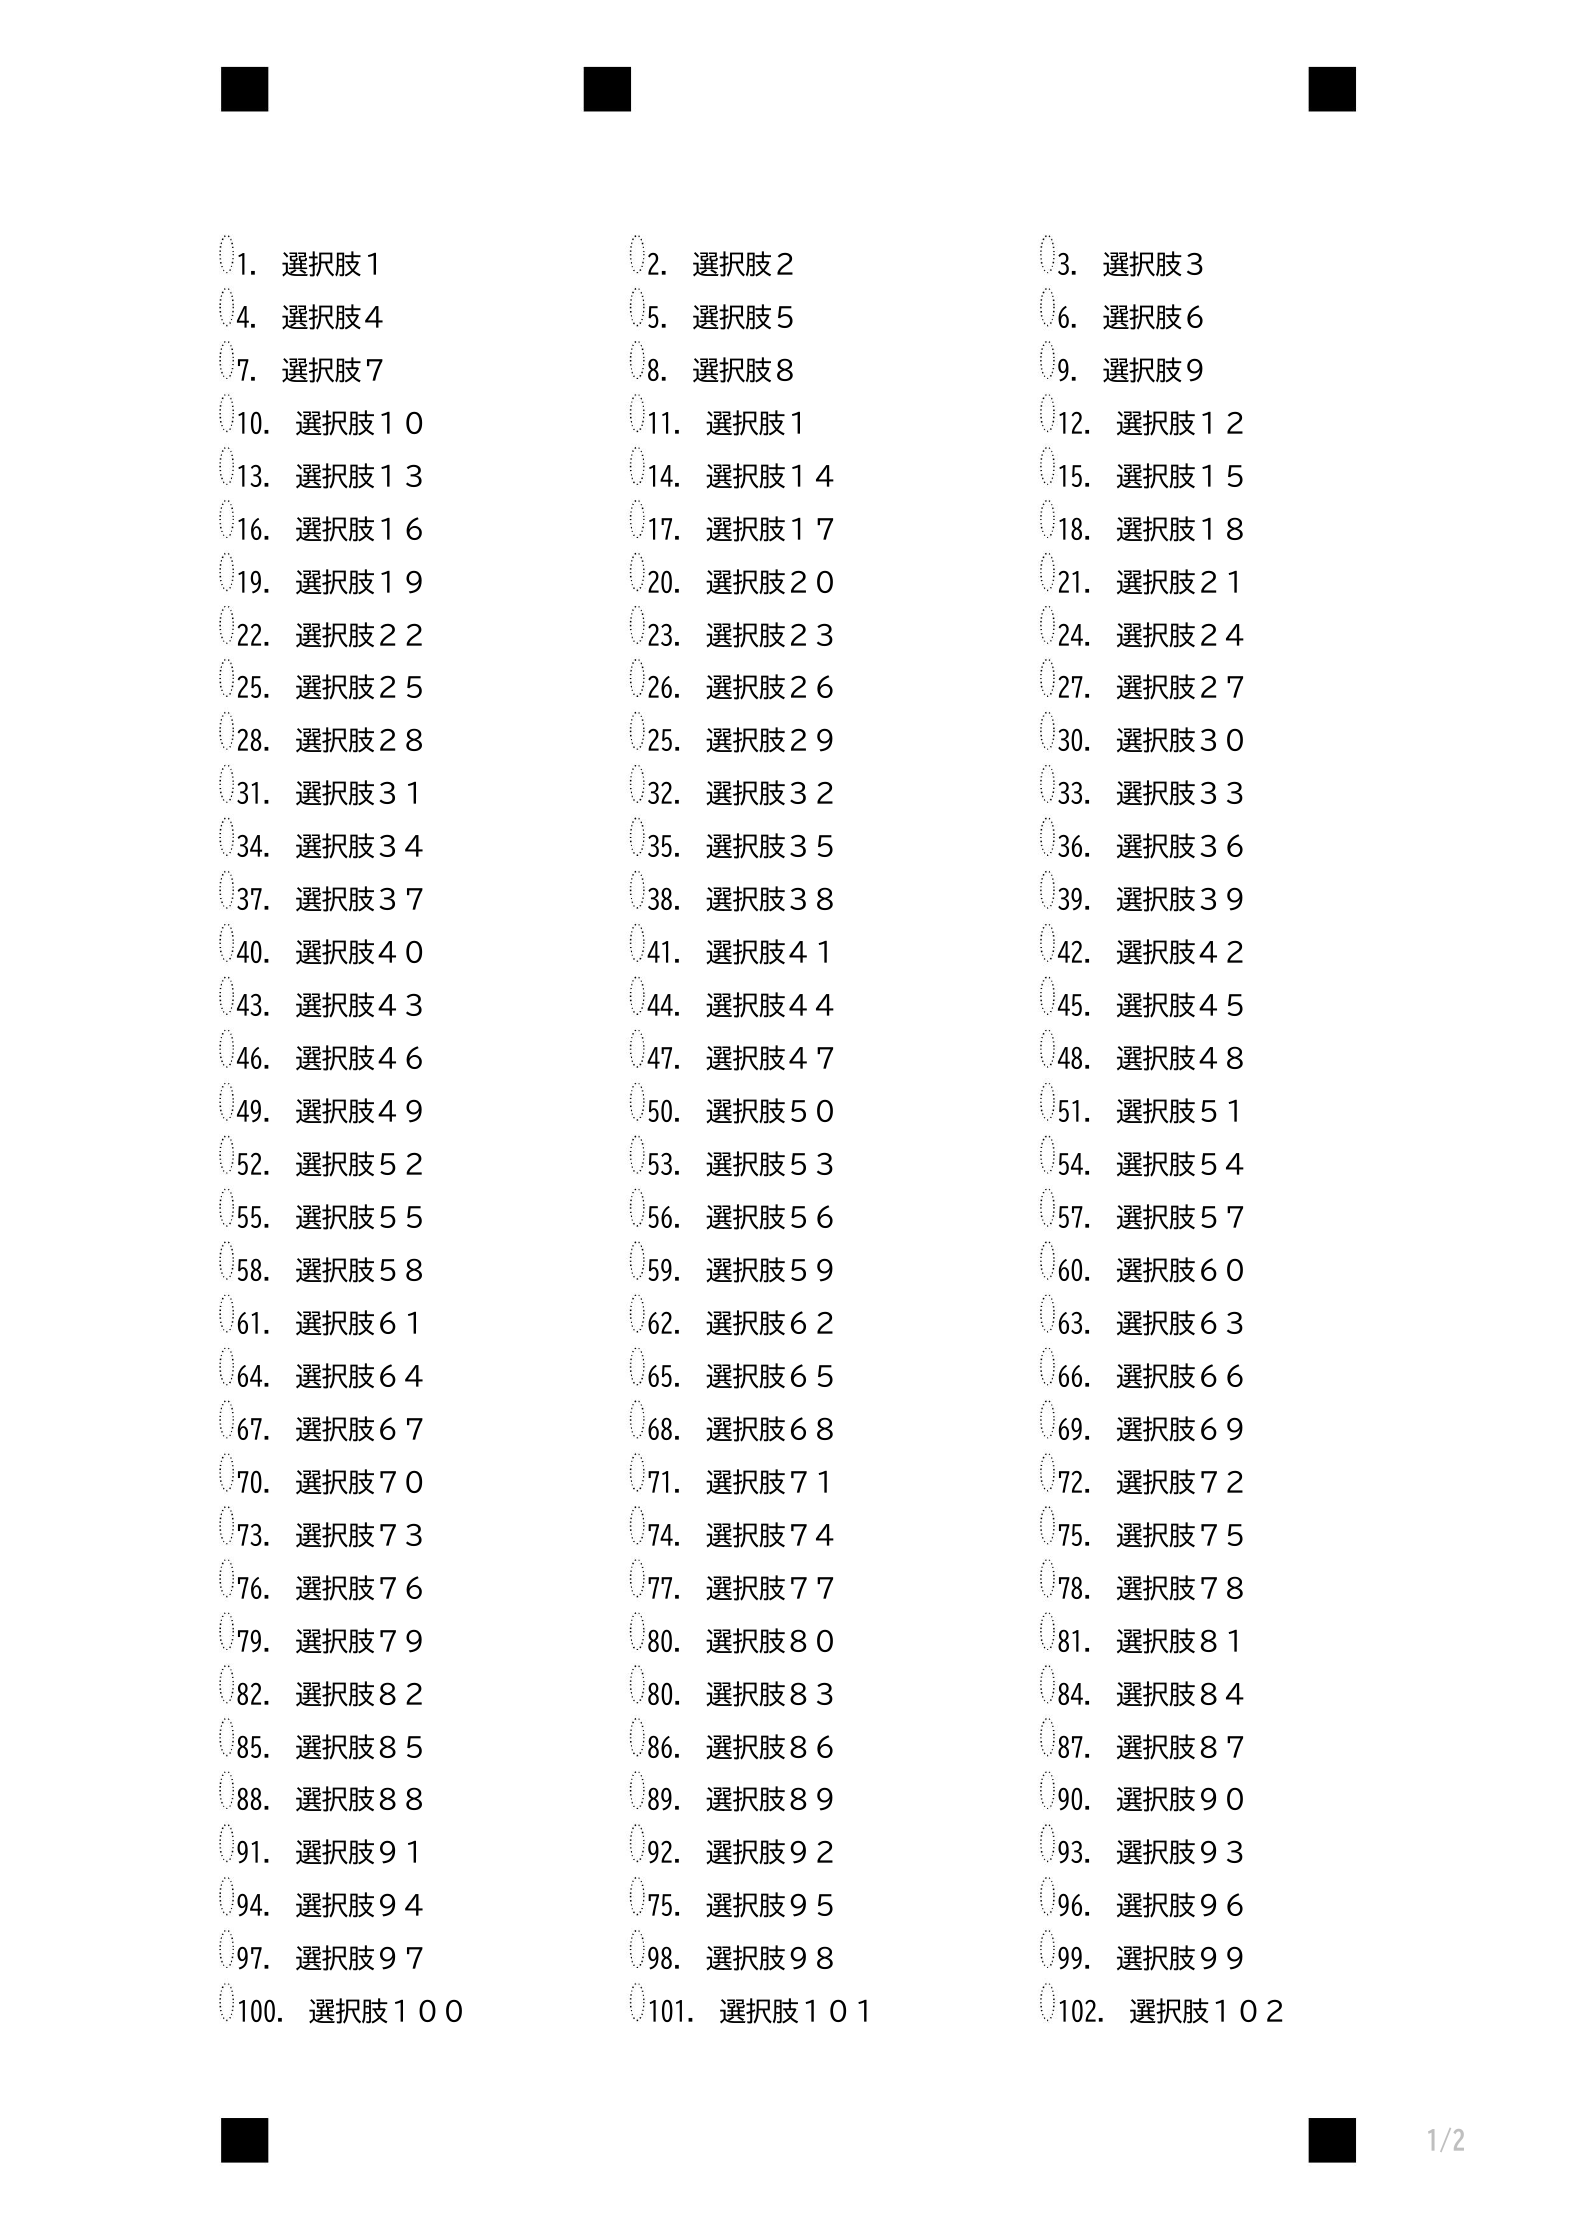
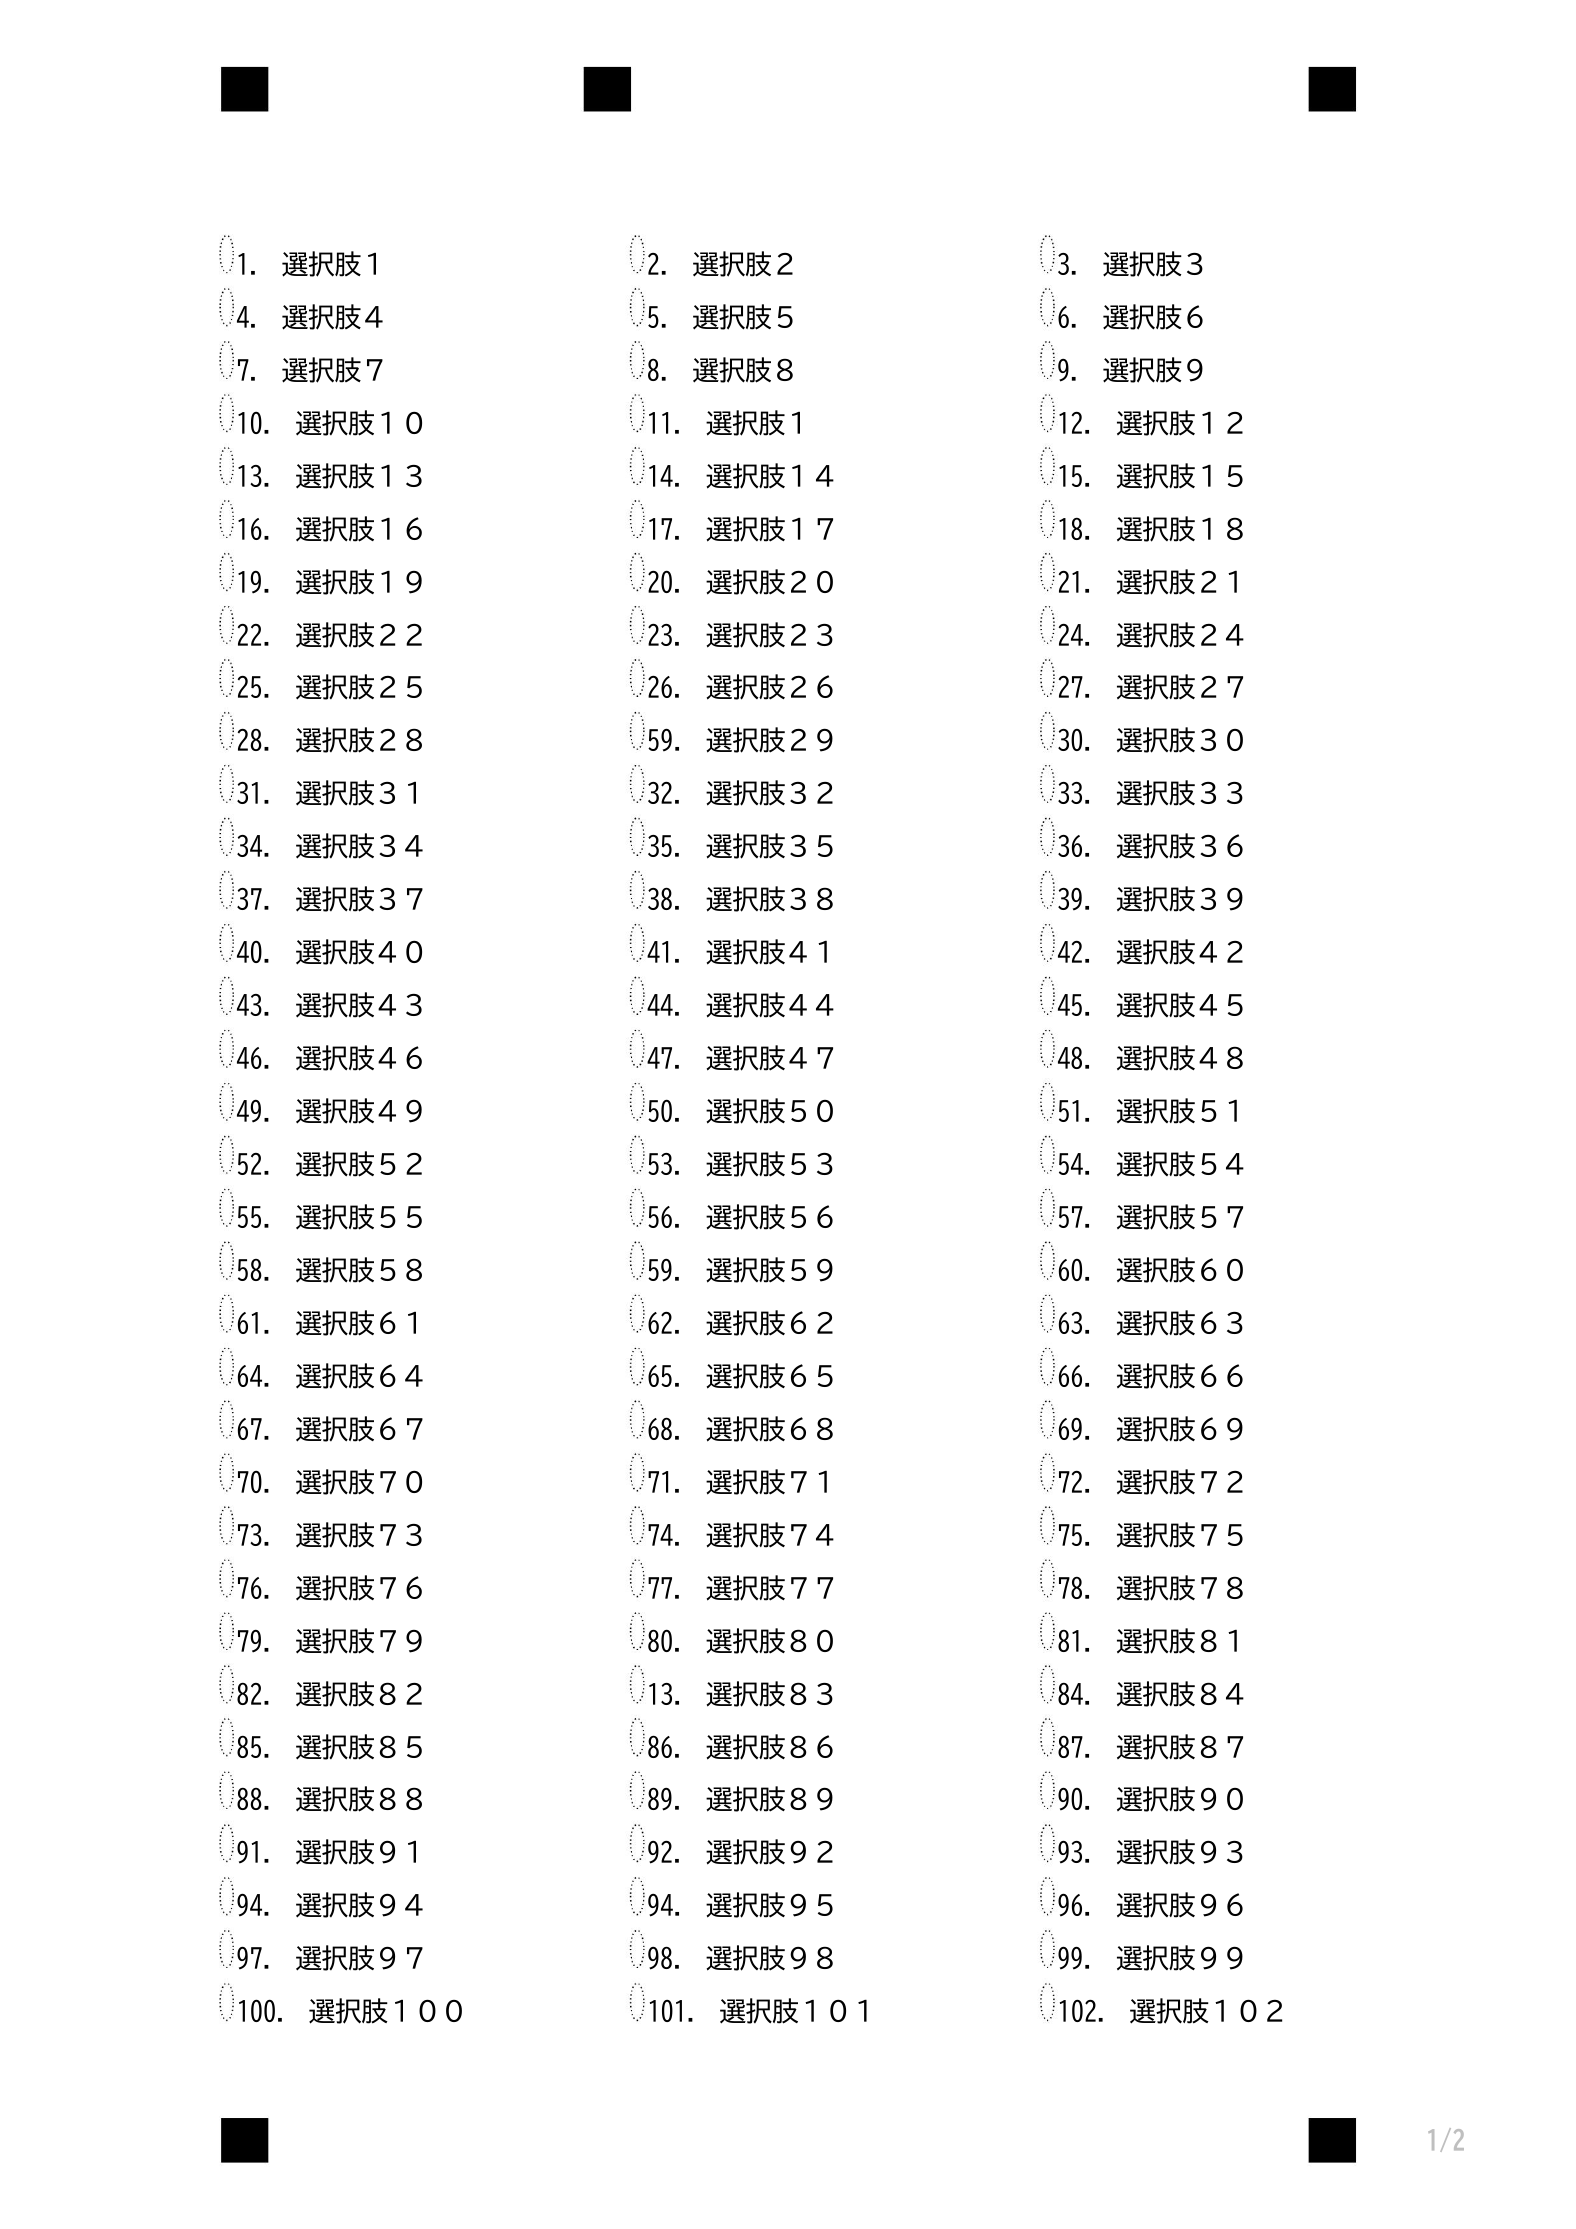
25: 25 -> 59 (667, 742)
80: 80 -> 13 (667, 1695)
75: 75 -> 94 (667, 1907)
